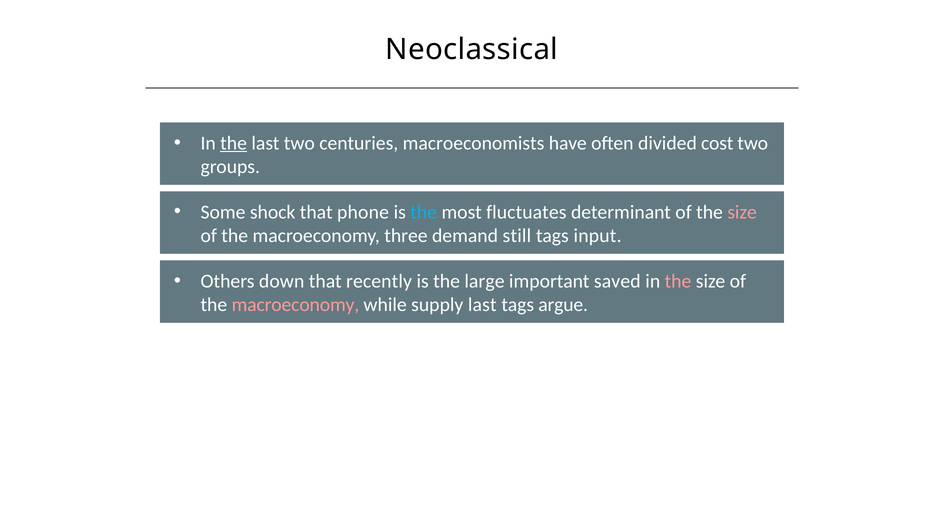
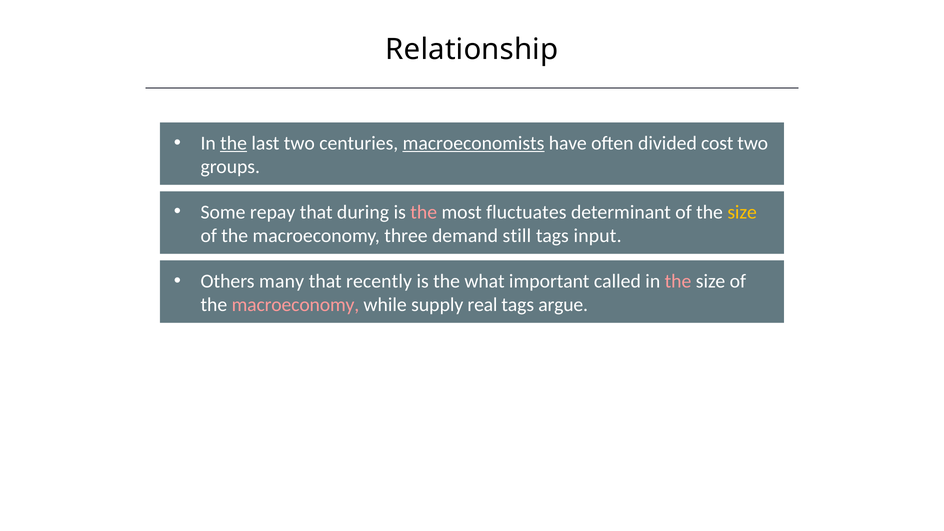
Neoclassical: Neoclassical -> Relationship (472, 49)
macroeconomists underline: none -> present (474, 143)
shock: shock -> repay (273, 212)
phone: phone -> during (363, 212)
the colour: light blue -> pink (424, 212)
size colour: pink -> yellow (742, 212)
down: down -> many (282, 281)
large: large -> what (485, 281)
saved: saved -> called (617, 281)
supply last: last -> real (482, 305)
